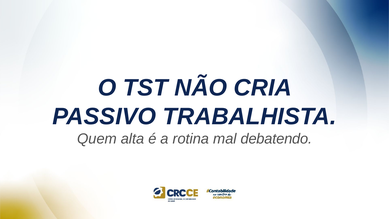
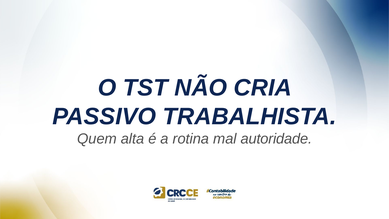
debatendo: debatendo -> autoridade (276, 139)
